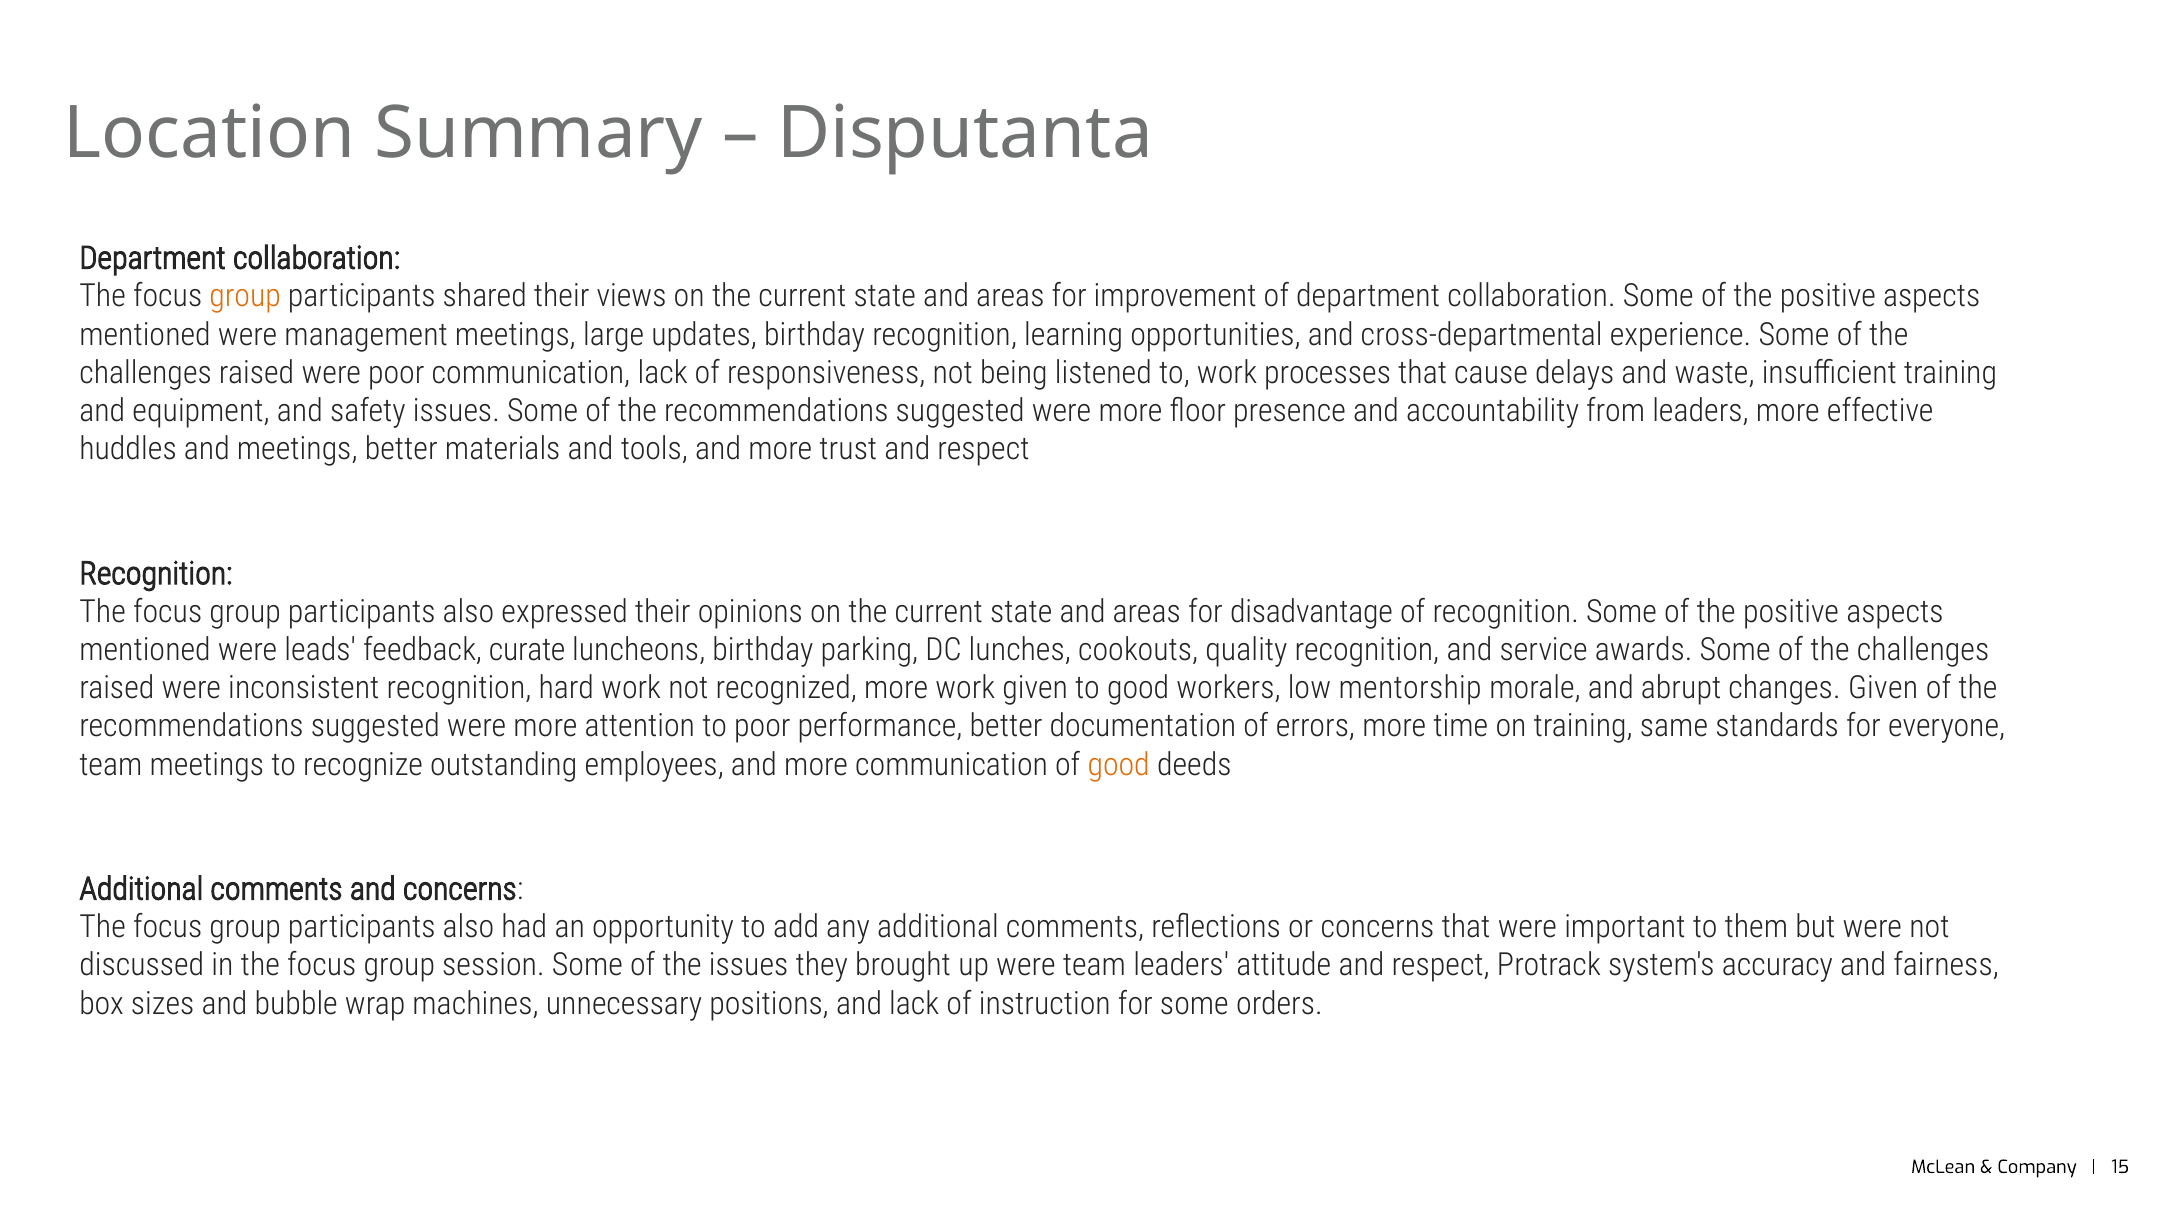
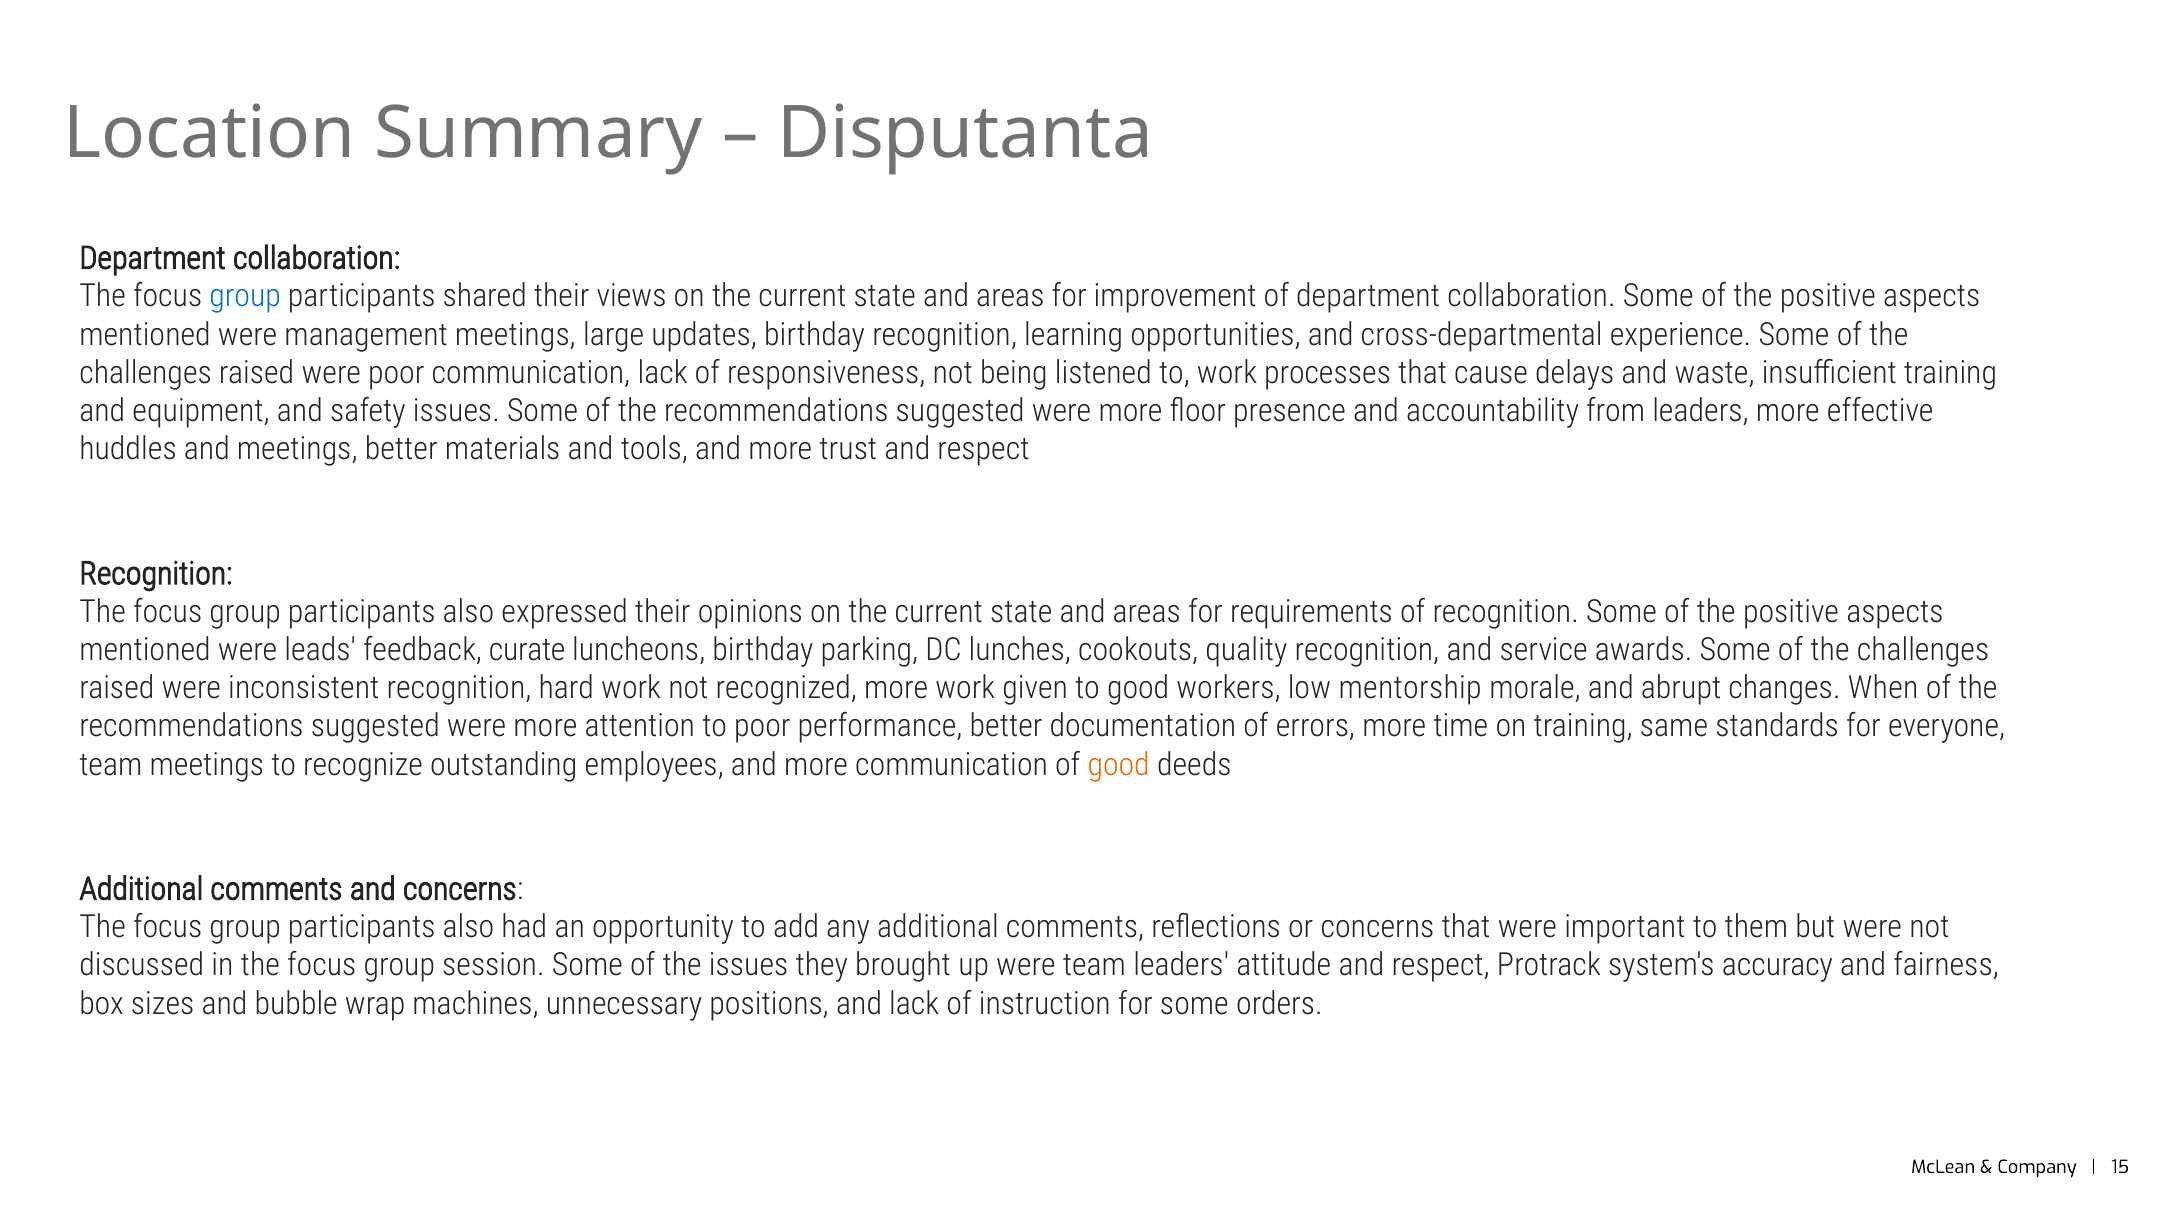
group colour: orange -> blue (245, 296)
disadvantage: disadvantage -> requirements (1311, 612)
changes Given: Given -> When (1883, 688)
